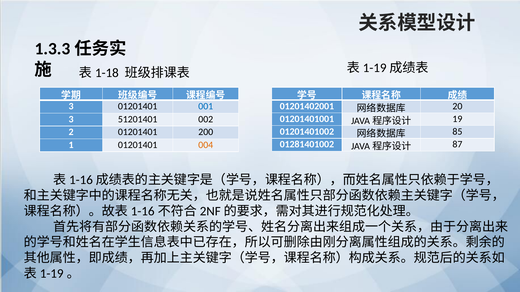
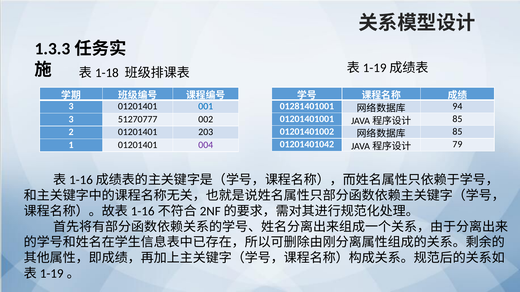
01201402001: 01201402001 -> 01281401001 (307, 106)
20: 20 -> 94 (457, 106)
19: 19 -> 85 (457, 119)
51201401: 51201401 -> 51270777 (138, 119)
200: 200 -> 203 (206, 132)
01281401002: 01281401002 -> 01201401042 (307, 145)
87: 87 -> 79 (457, 145)
004 colour: orange -> purple (206, 145)
